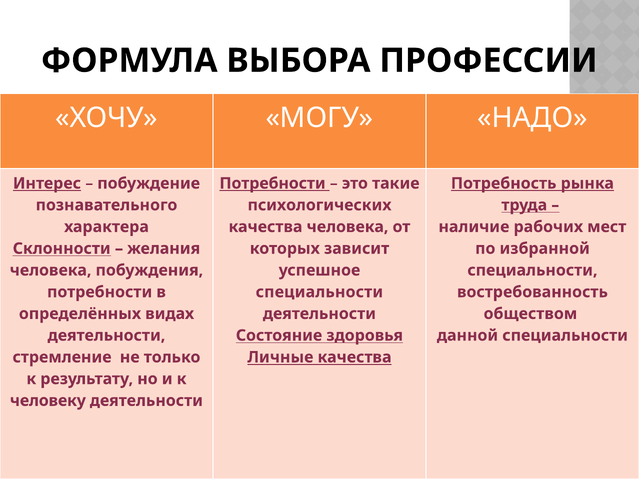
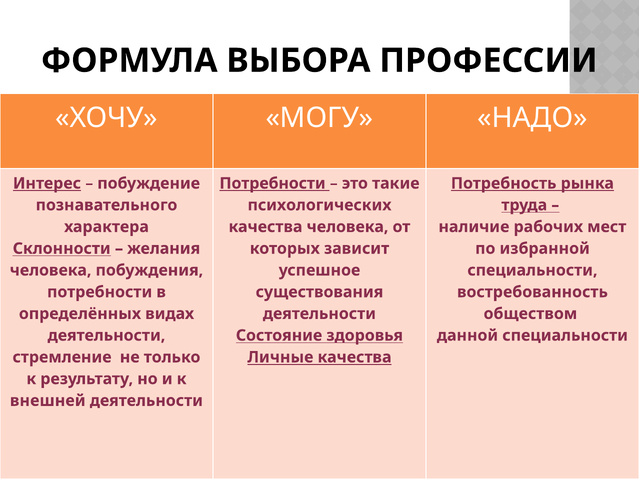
специальности: специальности -> существования (319, 292)
человеку: человеку -> внешней (48, 401)
